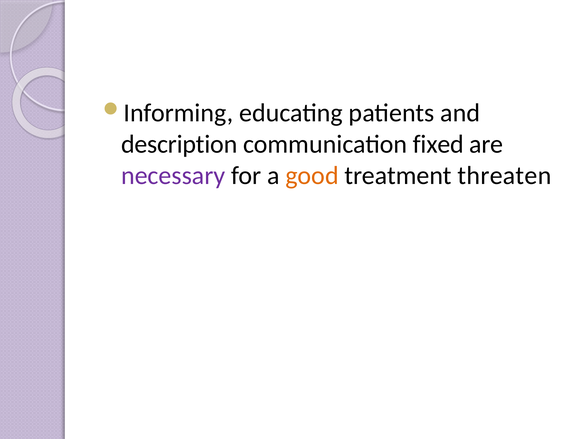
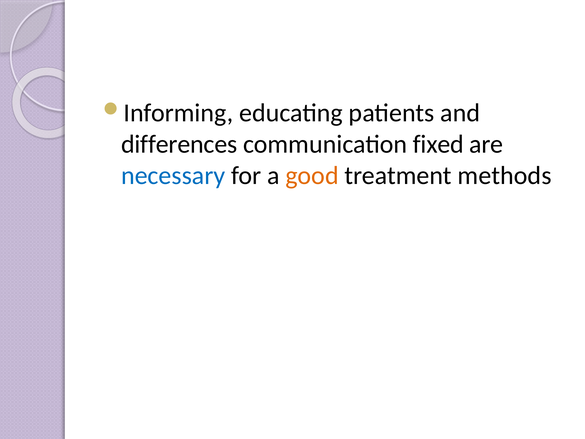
description: description -> differences (179, 144)
necessary colour: purple -> blue (173, 175)
threaten: threaten -> methods (505, 175)
